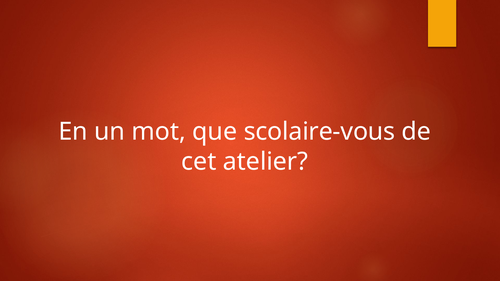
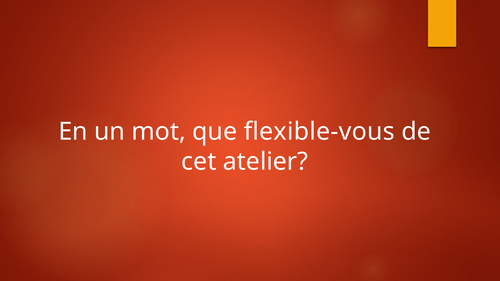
scolaire-vous: scolaire-vous -> flexible-vous (319, 132)
